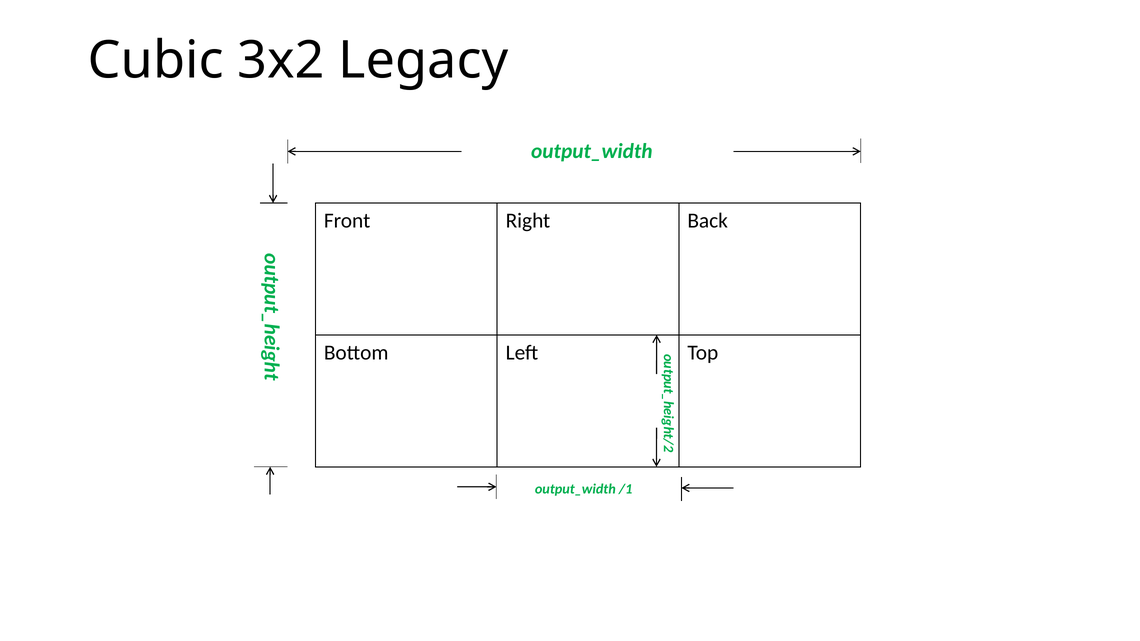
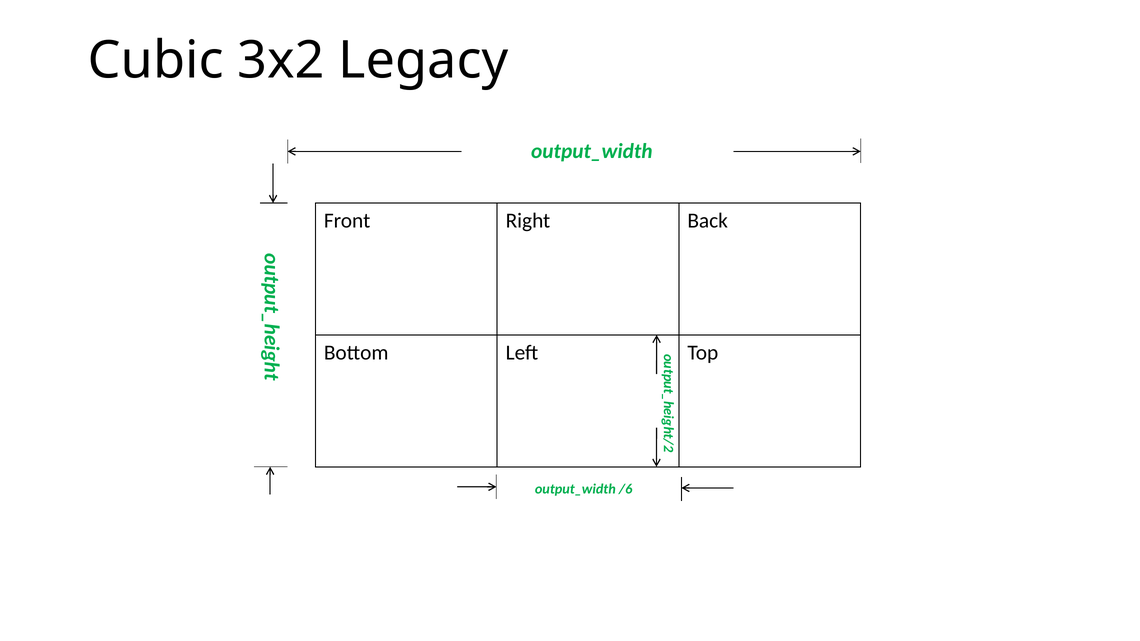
/1: /1 -> /6 (626, 489)
